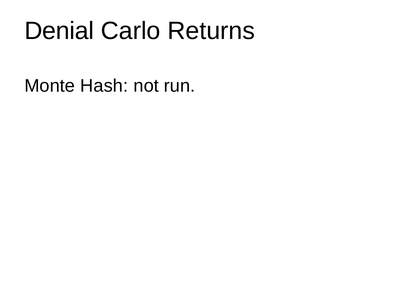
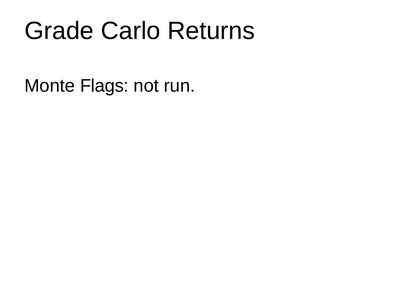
Denial: Denial -> Grade (59, 31)
Hash: Hash -> Flags (104, 86)
